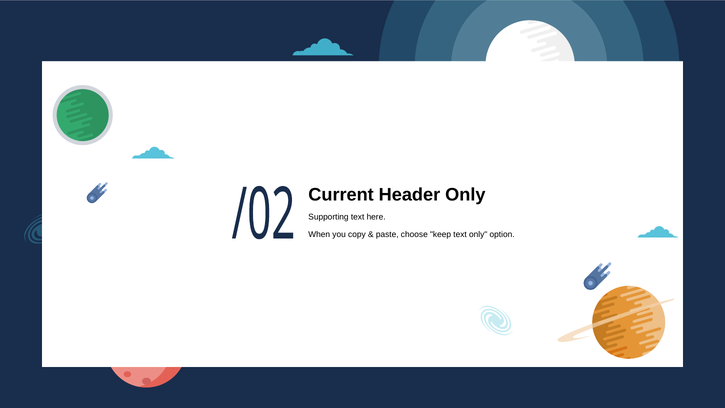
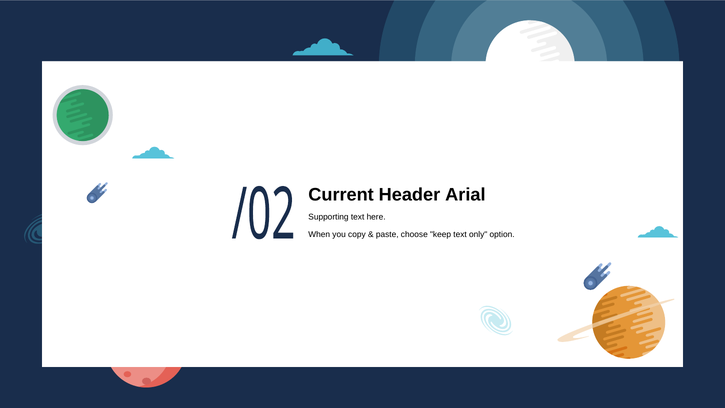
Header Only: Only -> Arial (465, 195)
